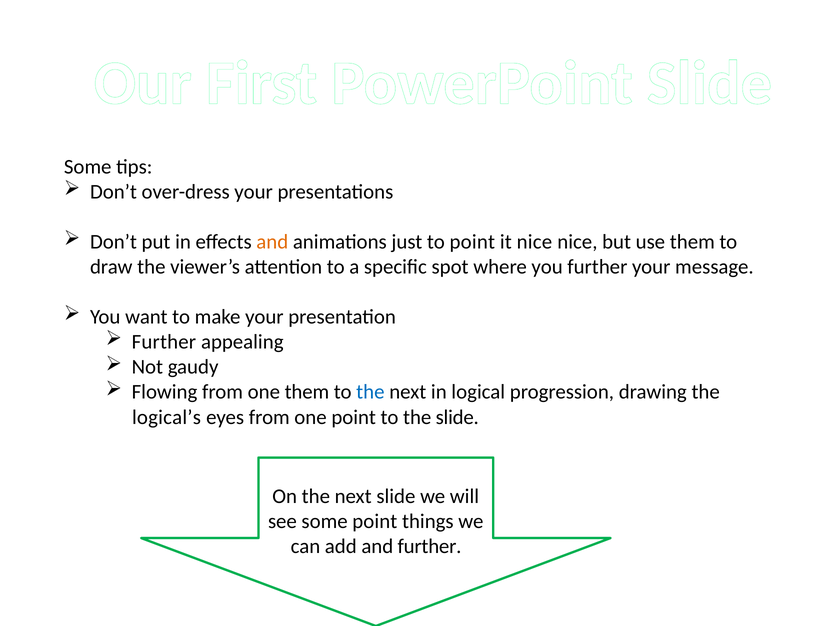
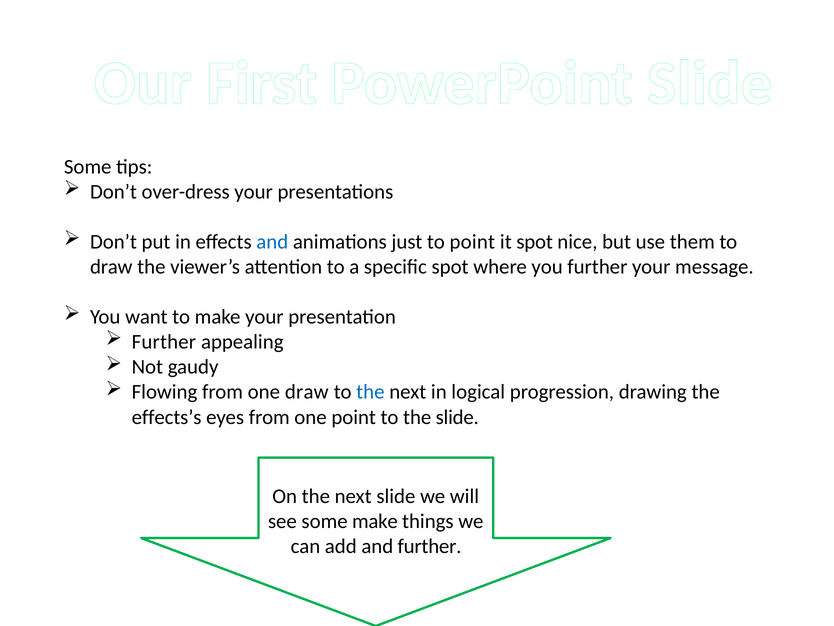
and colour: orange -> blue (272, 242)
it nice: nice -> spot (535, 242)
one them: them -> draw (307, 392)
logical’s: logical’s -> effects’s (167, 417)
some point: point -> make (375, 521)
